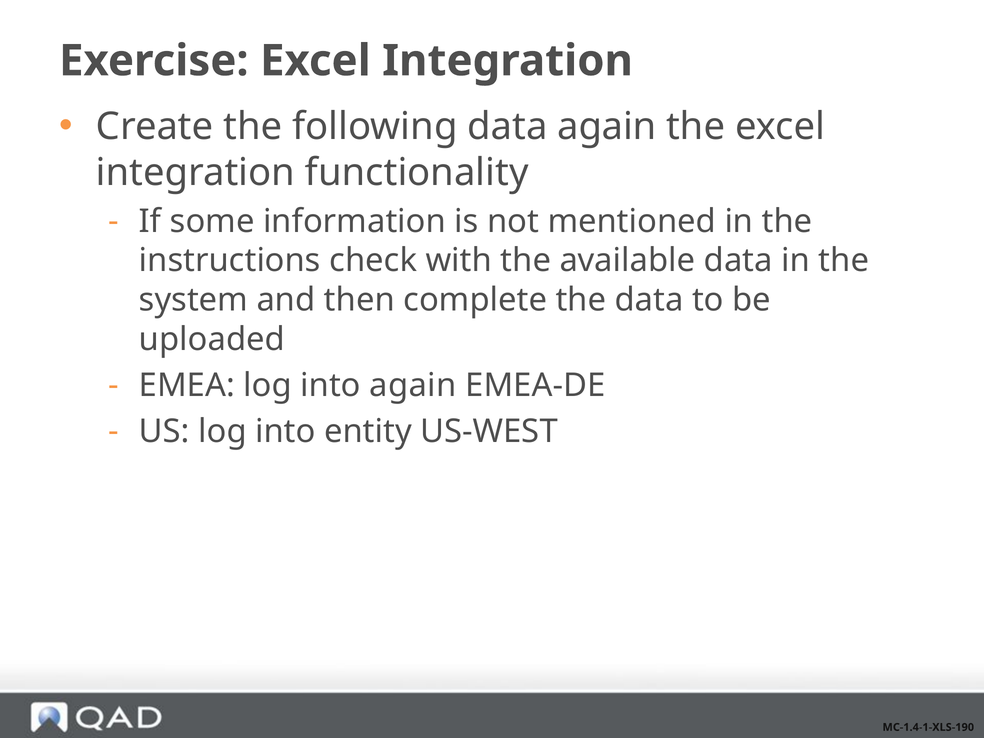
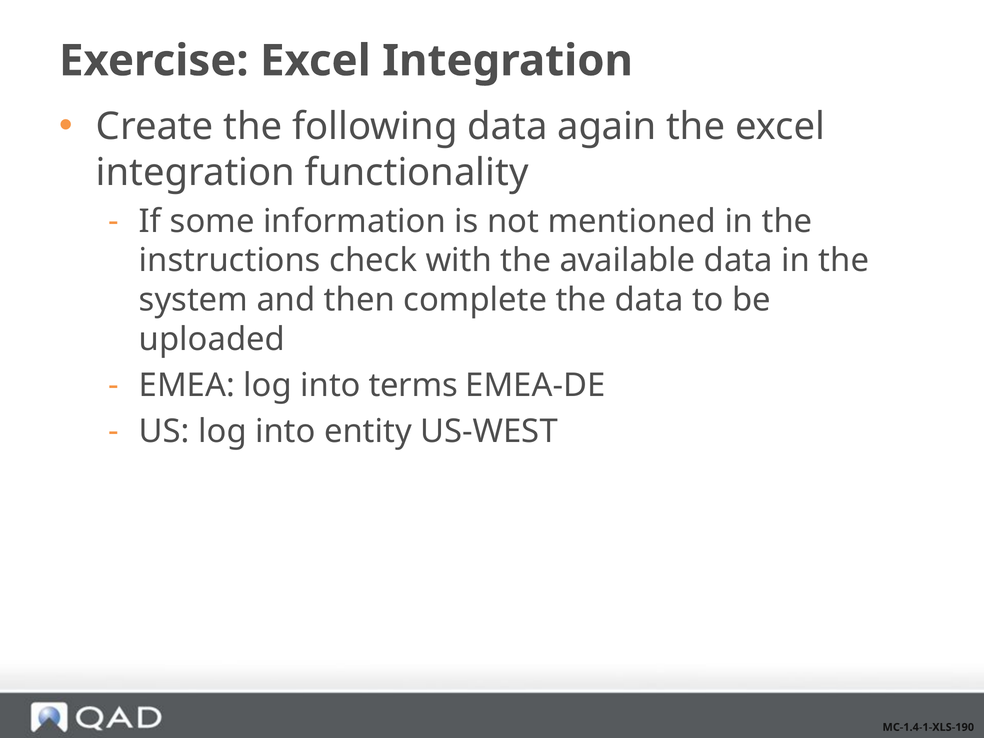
into again: again -> terms (413, 385)
